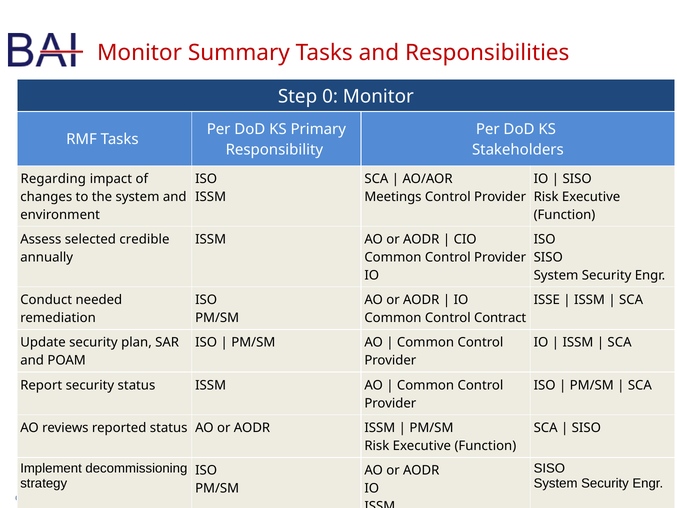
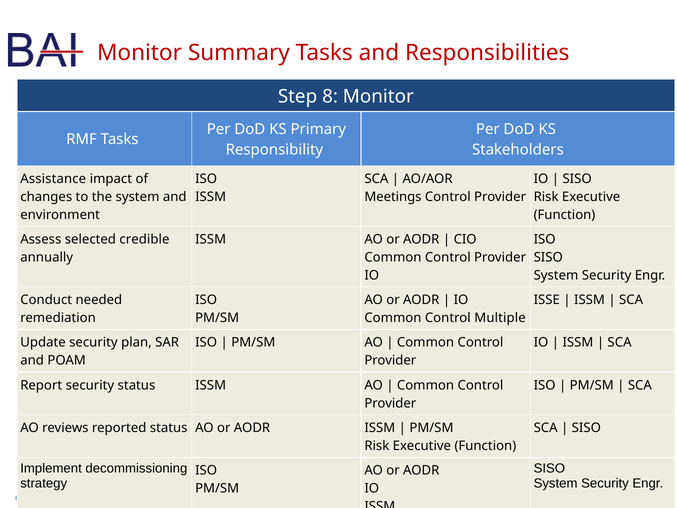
0: 0 -> 8 (330, 96)
Regarding: Regarding -> Assistance (53, 179)
Contract: Contract -> Multiple (500, 318)
